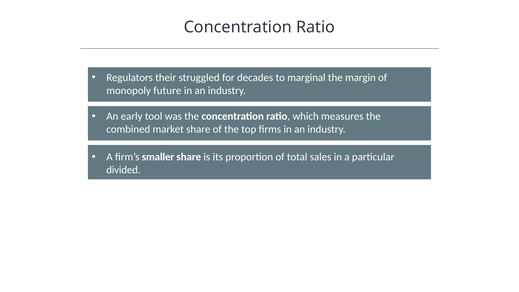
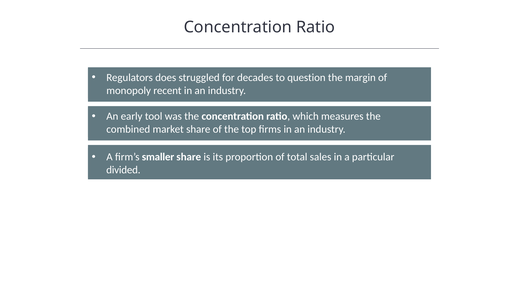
their: their -> does (166, 78)
marginal: marginal -> question (306, 78)
future: future -> recent (167, 91)
